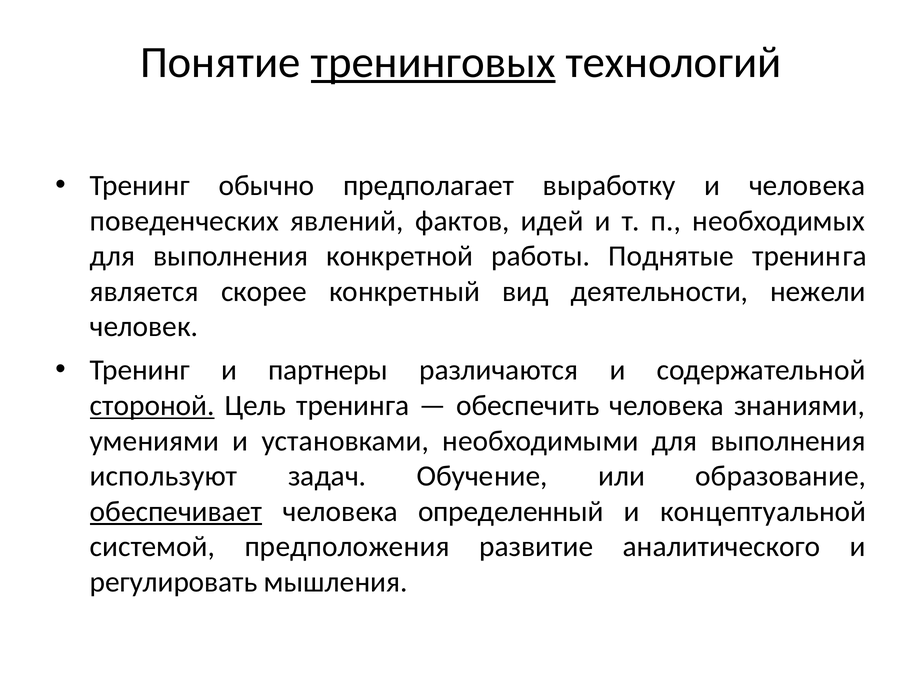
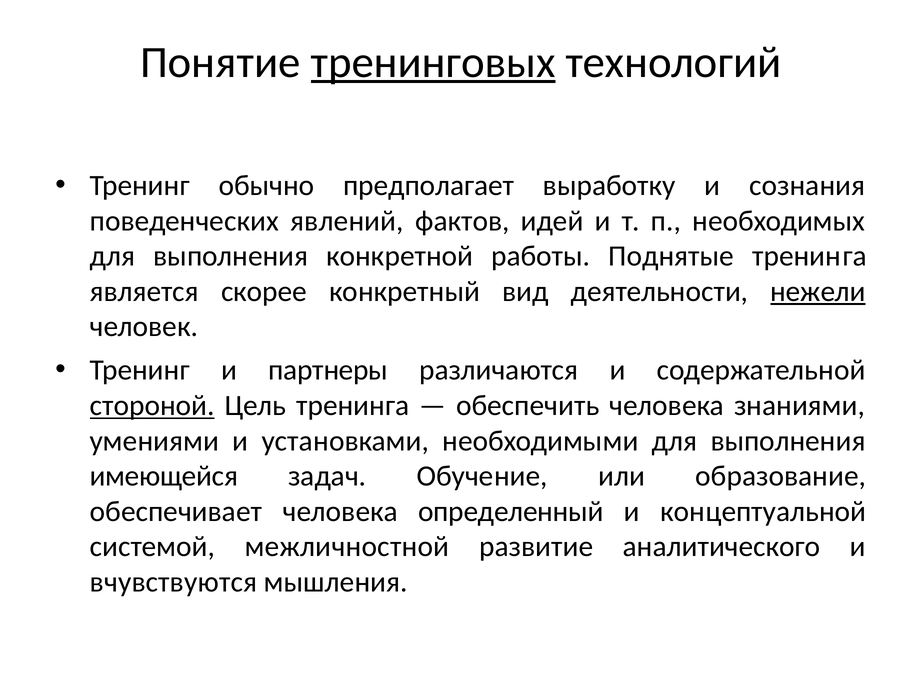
и человека: человека -> сознания (807, 186)
нежели underline: none -> present (818, 292)
используют: используют -> имеющейся (164, 476)
обеспечивает underline: present -> none (176, 512)
предположения: предположения -> межличностной (347, 547)
регулировать: регулировать -> вчувствуются (174, 582)
